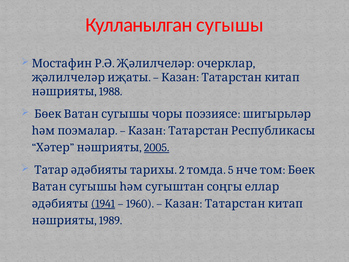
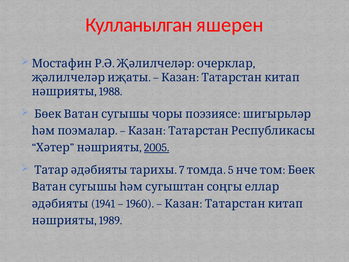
сугышы: сугышы -> яшерен (230, 25)
2: 2 -> 7 (182, 170)
1941 underline: present -> none (103, 203)
